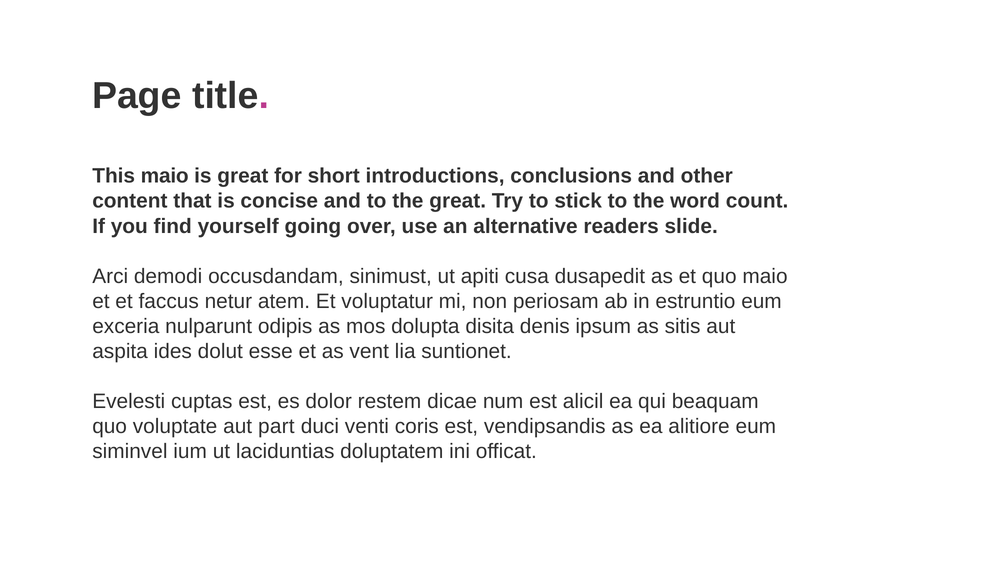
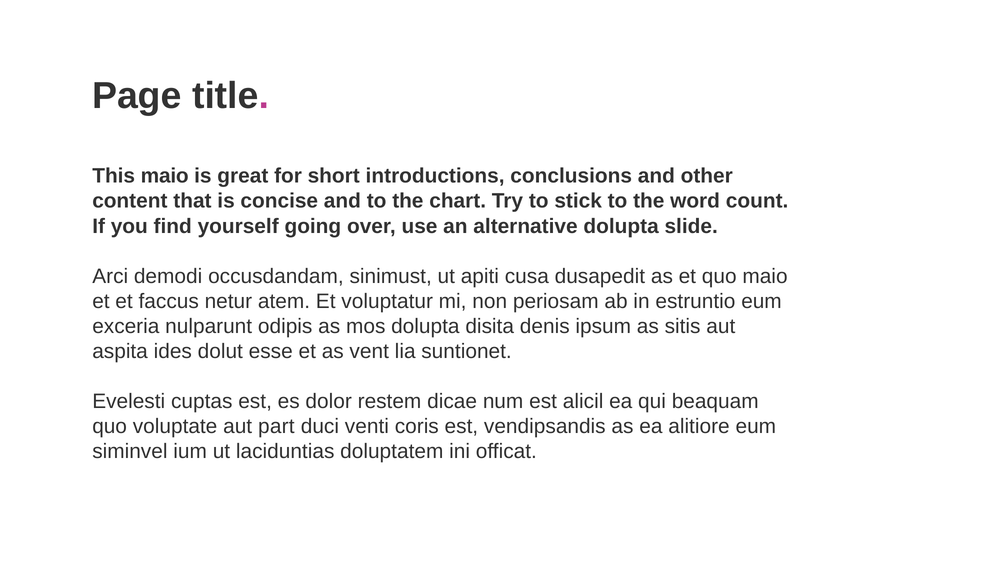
the great: great -> chart (458, 201)
alternative readers: readers -> dolupta (621, 226)
